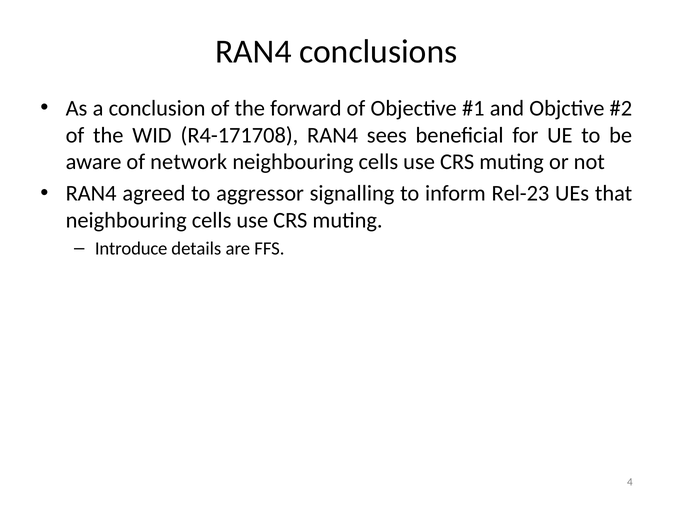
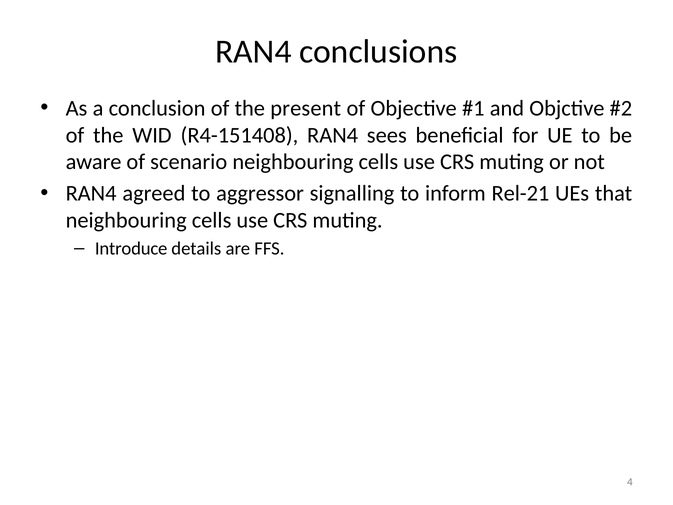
forward: forward -> present (306, 108)
R4-171708: R4-171708 -> R4-151408 (239, 135)
network: network -> scenario (189, 162)
Rel-23: Rel-23 -> Rel-21 (520, 193)
